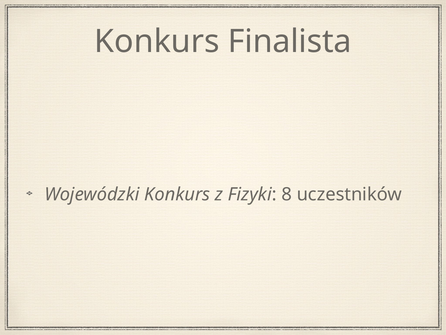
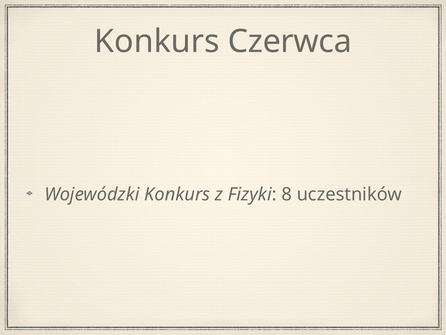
Finalista: Finalista -> Czerwca (290, 41)
